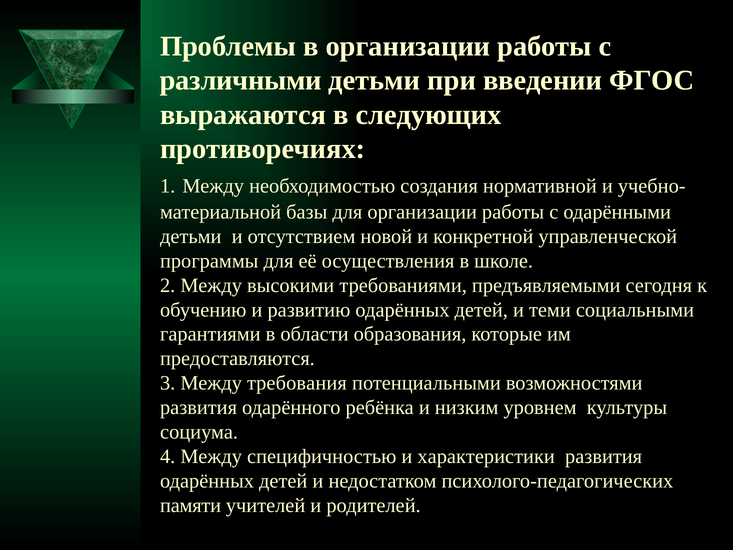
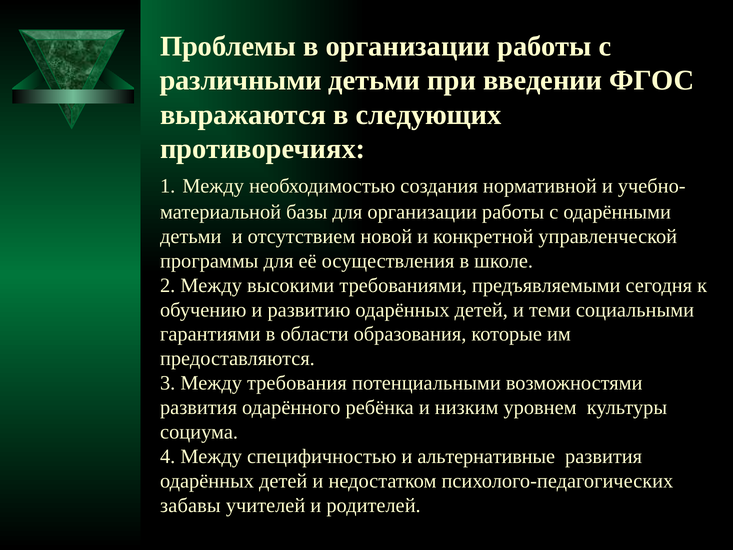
характеристики: характеристики -> альтернативные (486, 456)
памяти: памяти -> забавы (190, 505)
